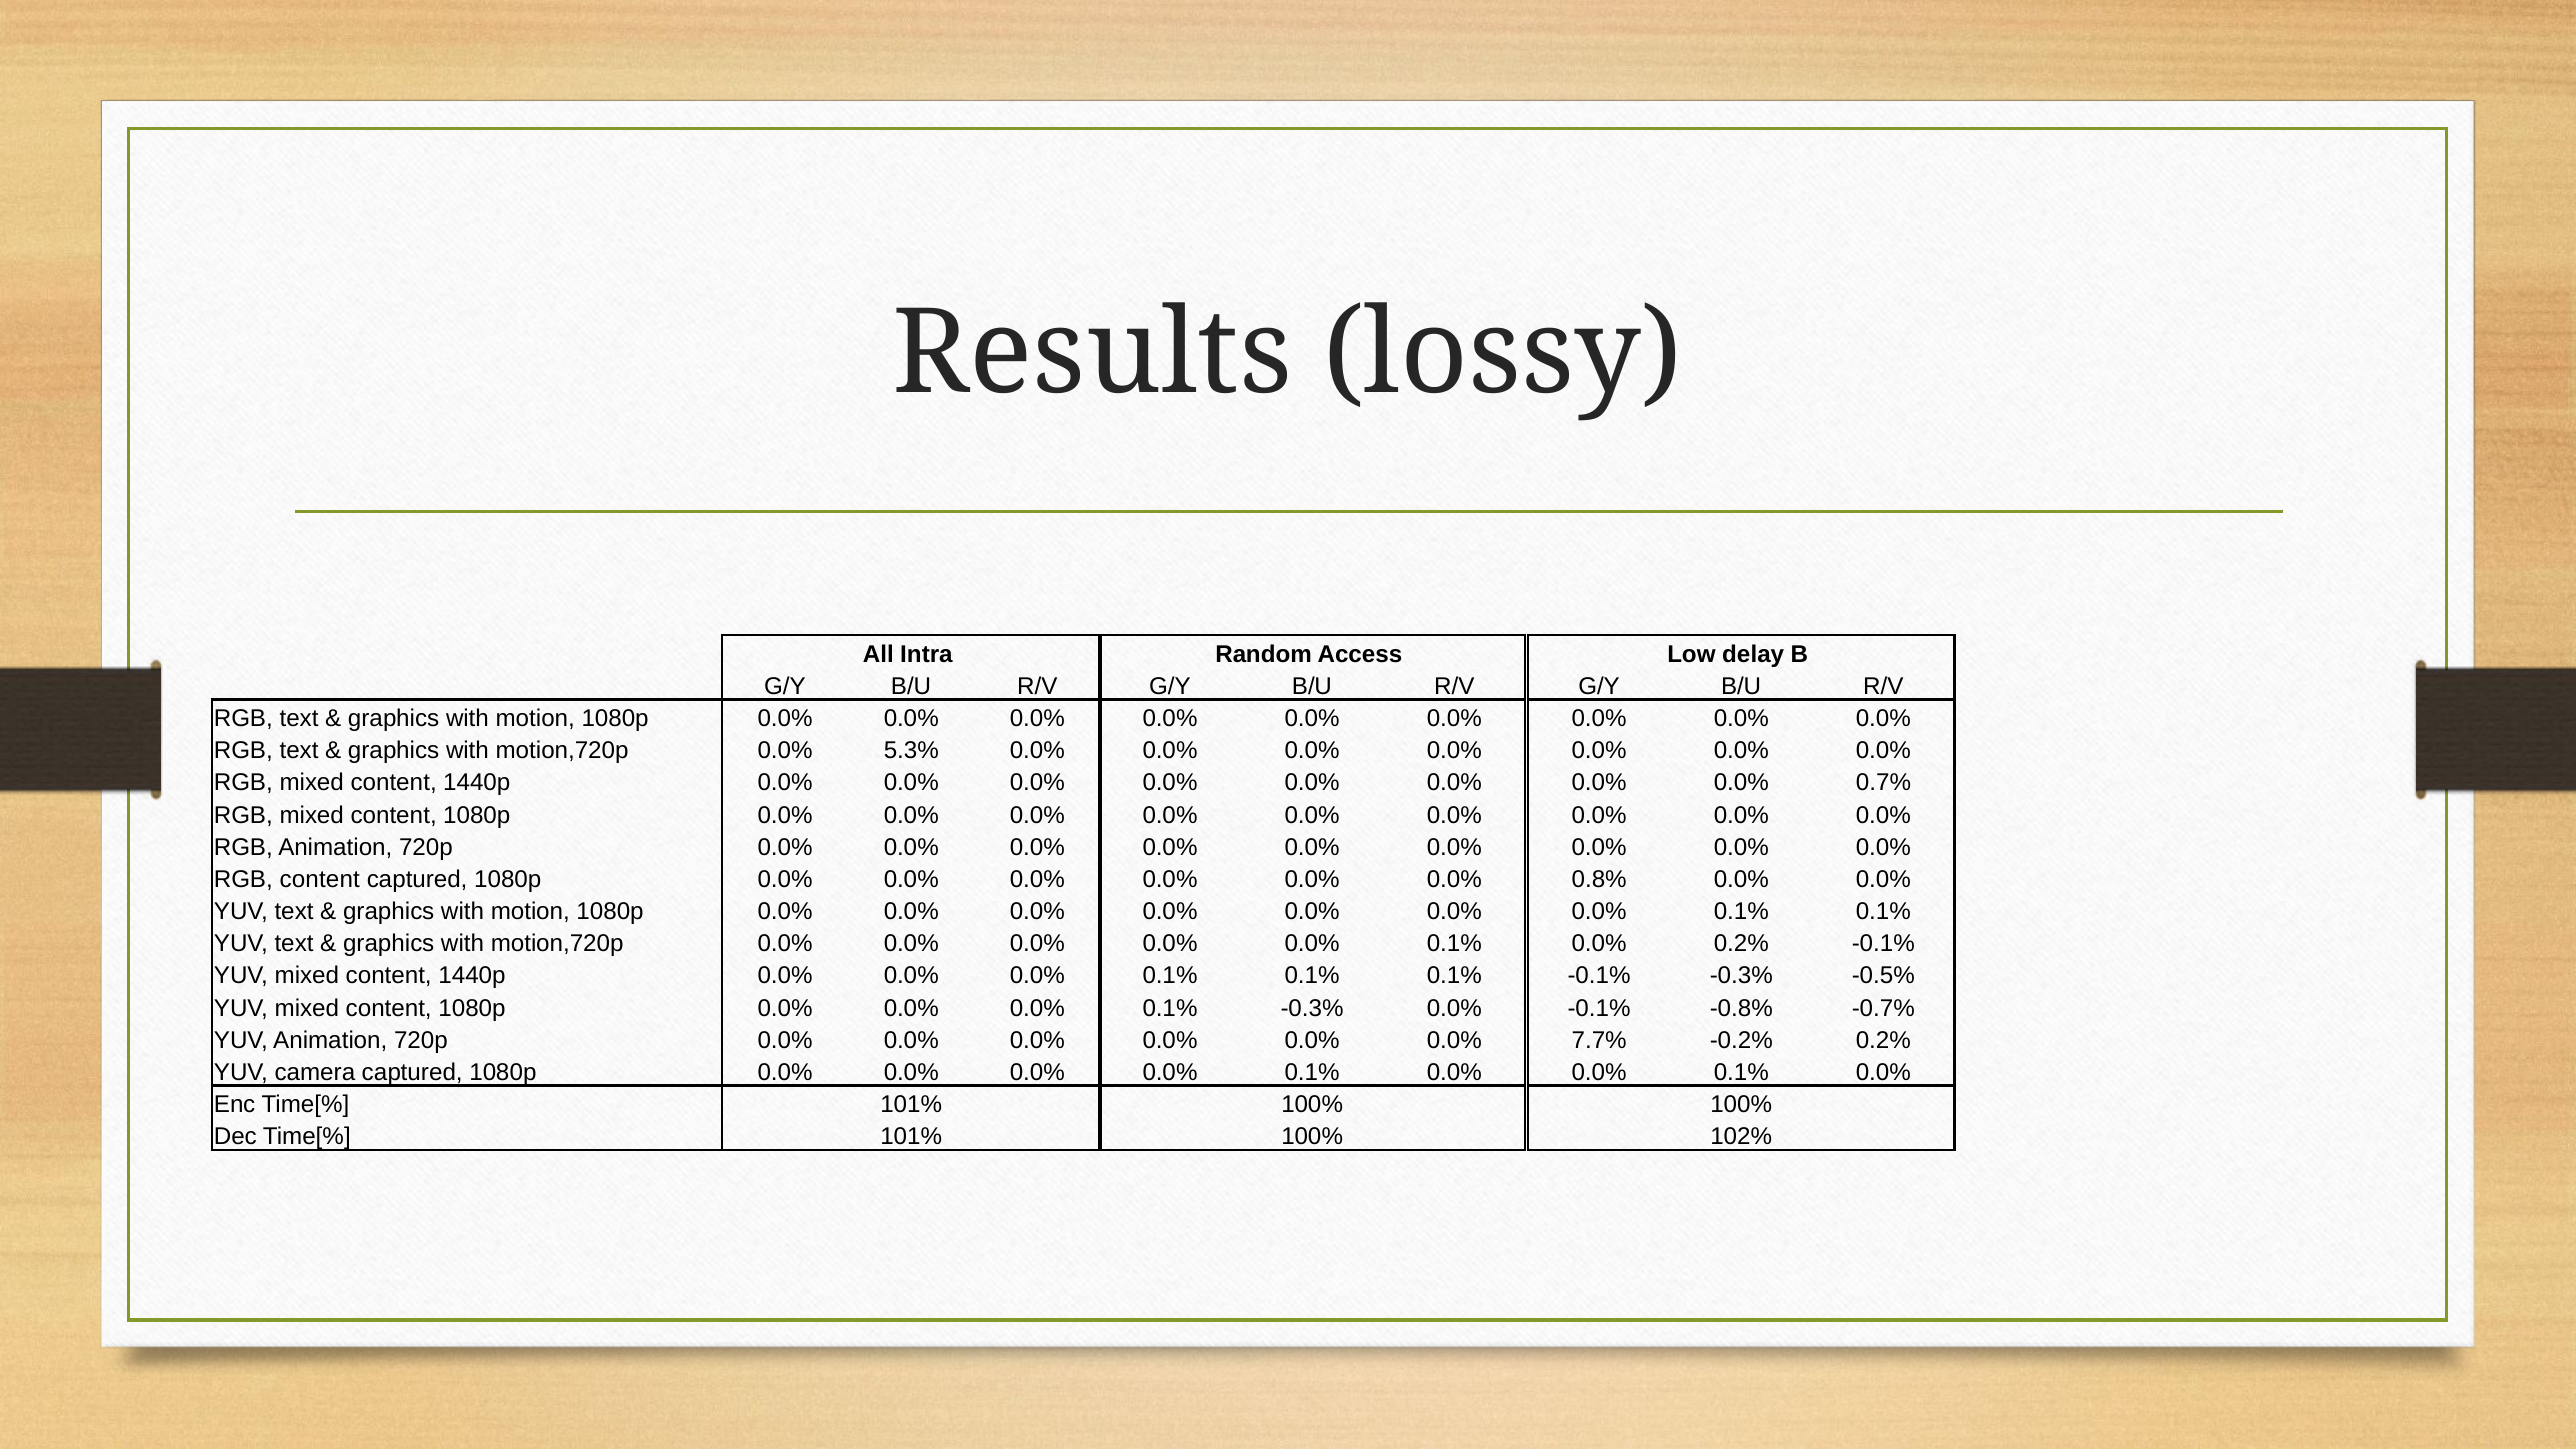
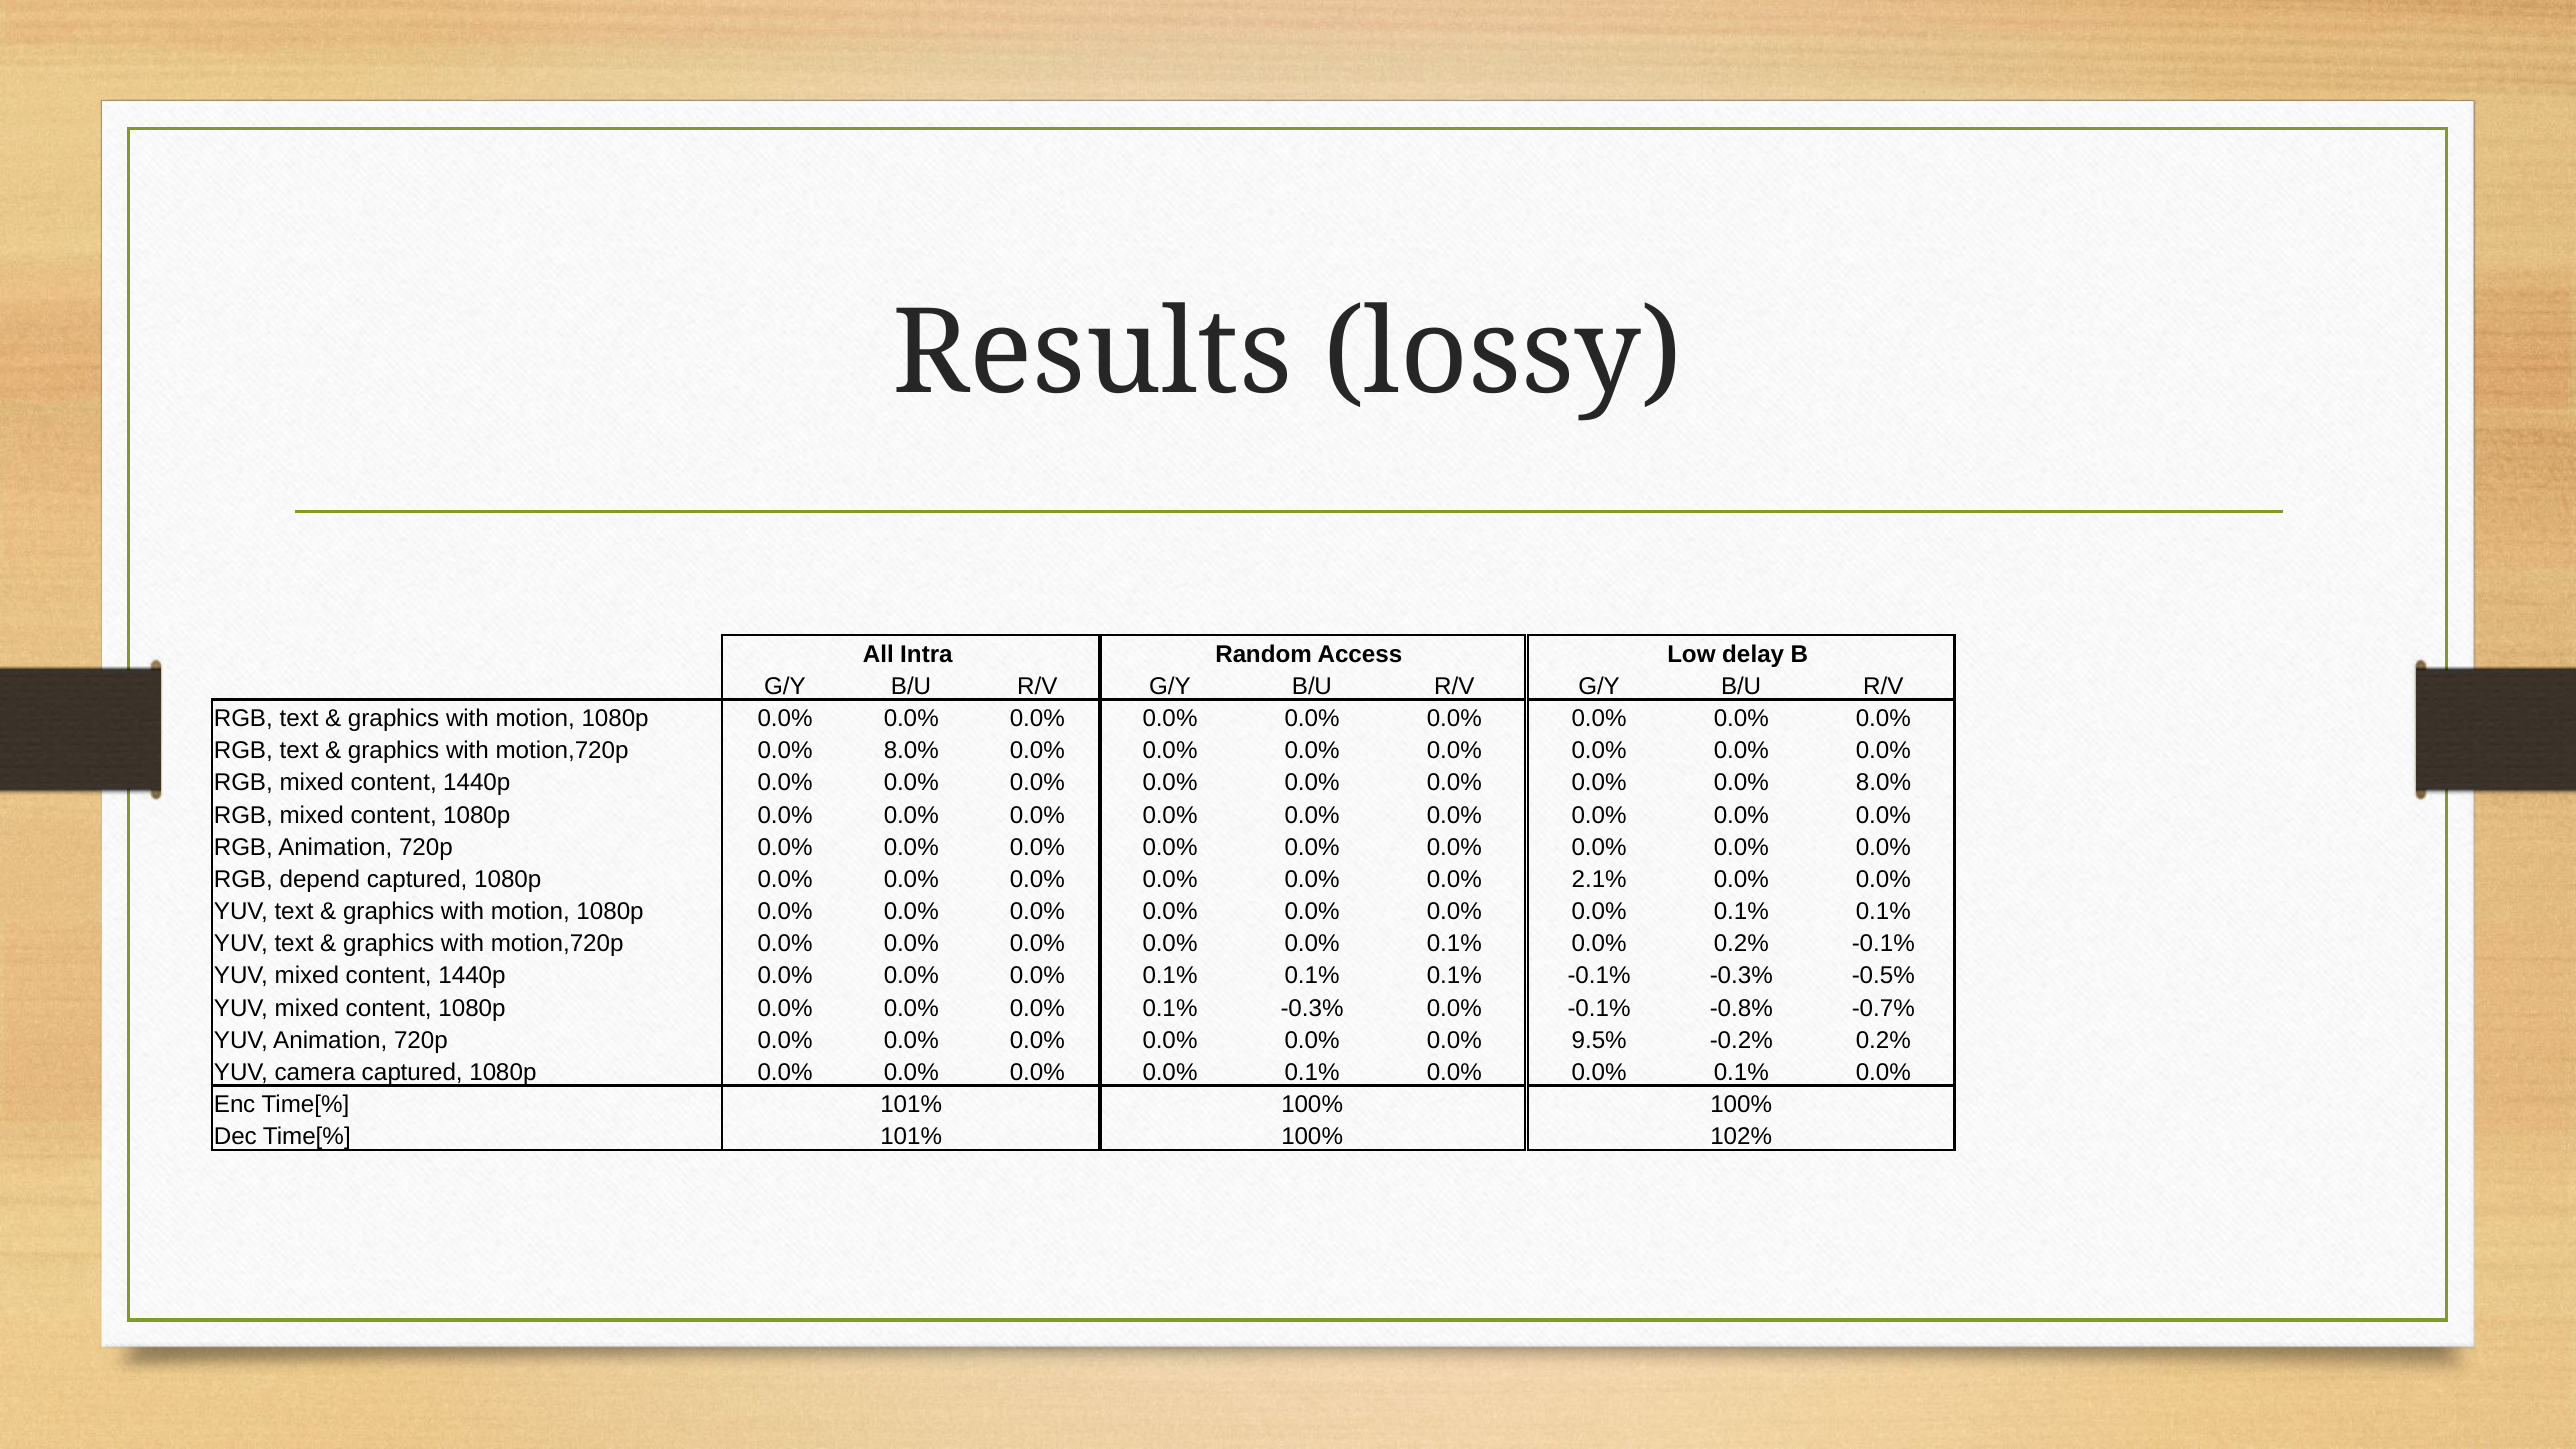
motion,720p 0.0% 5.3%: 5.3% -> 8.0% (911, 751)
0.0% 0.0% 0.7%: 0.7% -> 8.0% (1884, 783)
RGB content: content -> depend (320, 879)
0.8%: 0.8% -> 2.1% (1599, 879)
7.7%: 7.7% -> 9.5% (1599, 1040)
